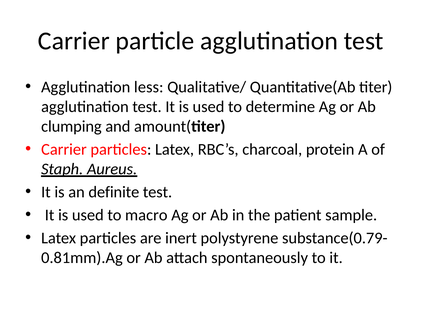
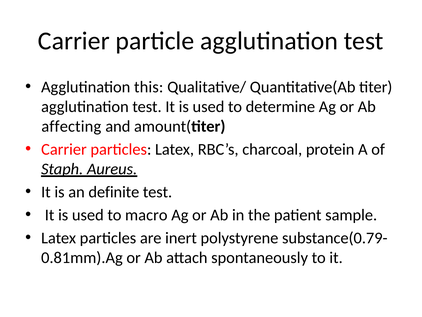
less: less -> this (149, 87)
clumping: clumping -> affecting (71, 126)
